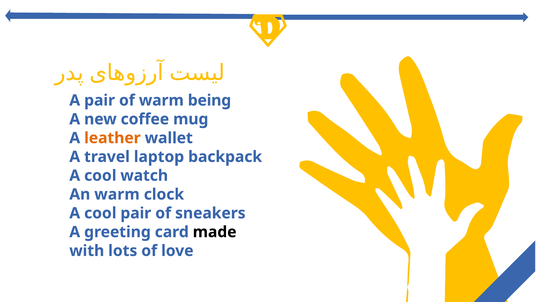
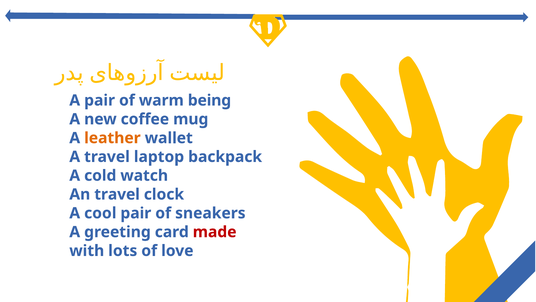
cool: cool -> cold (100, 175)
An warm: warm -> travel (117, 194)
made colour: black -> red (215, 232)
